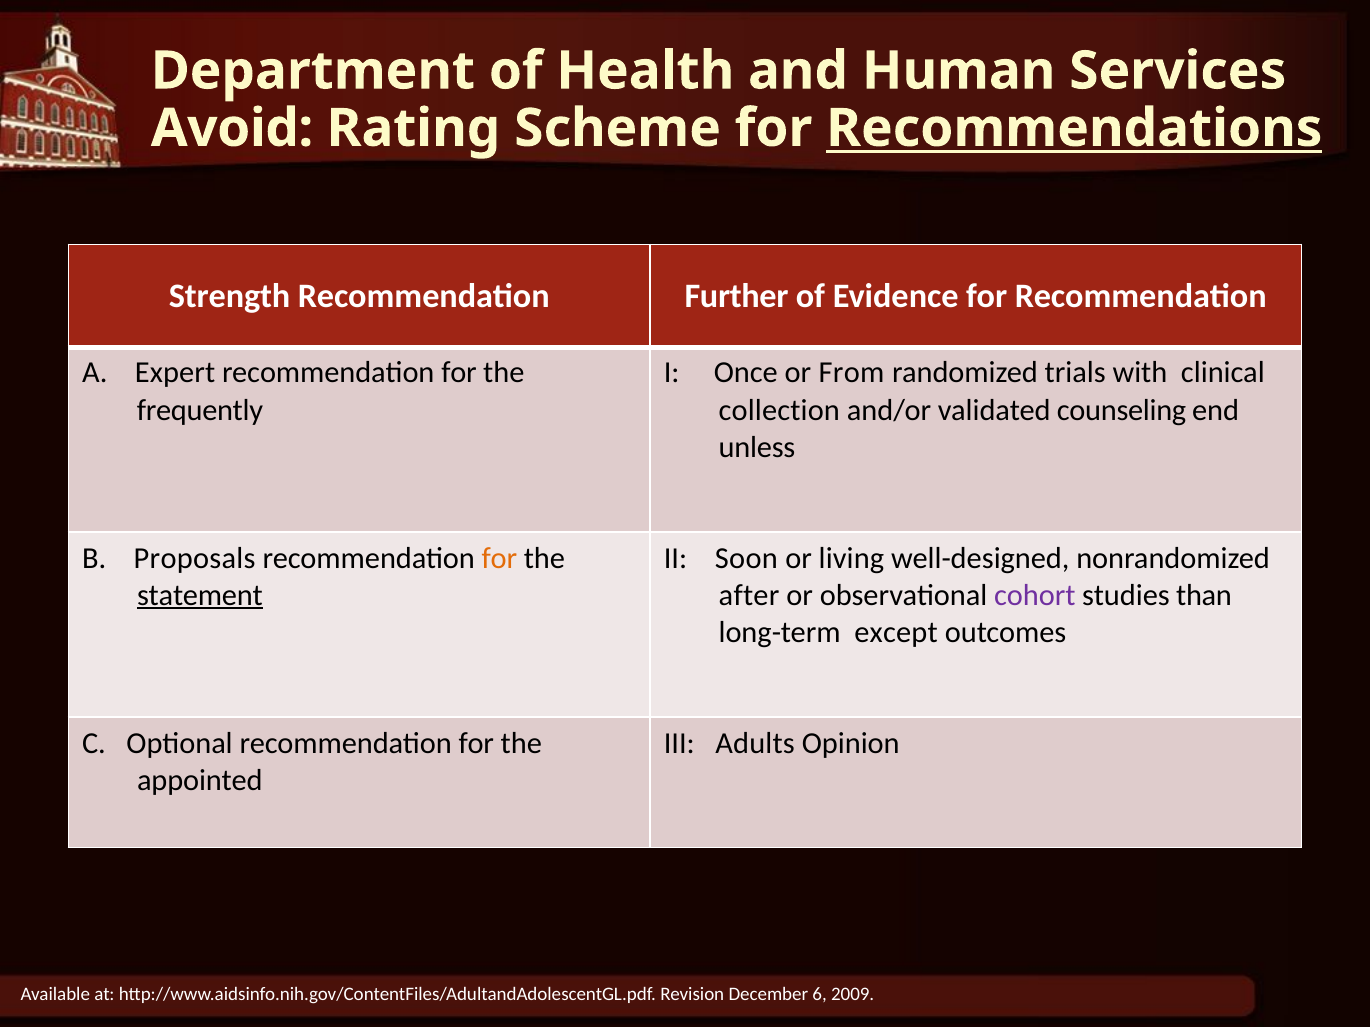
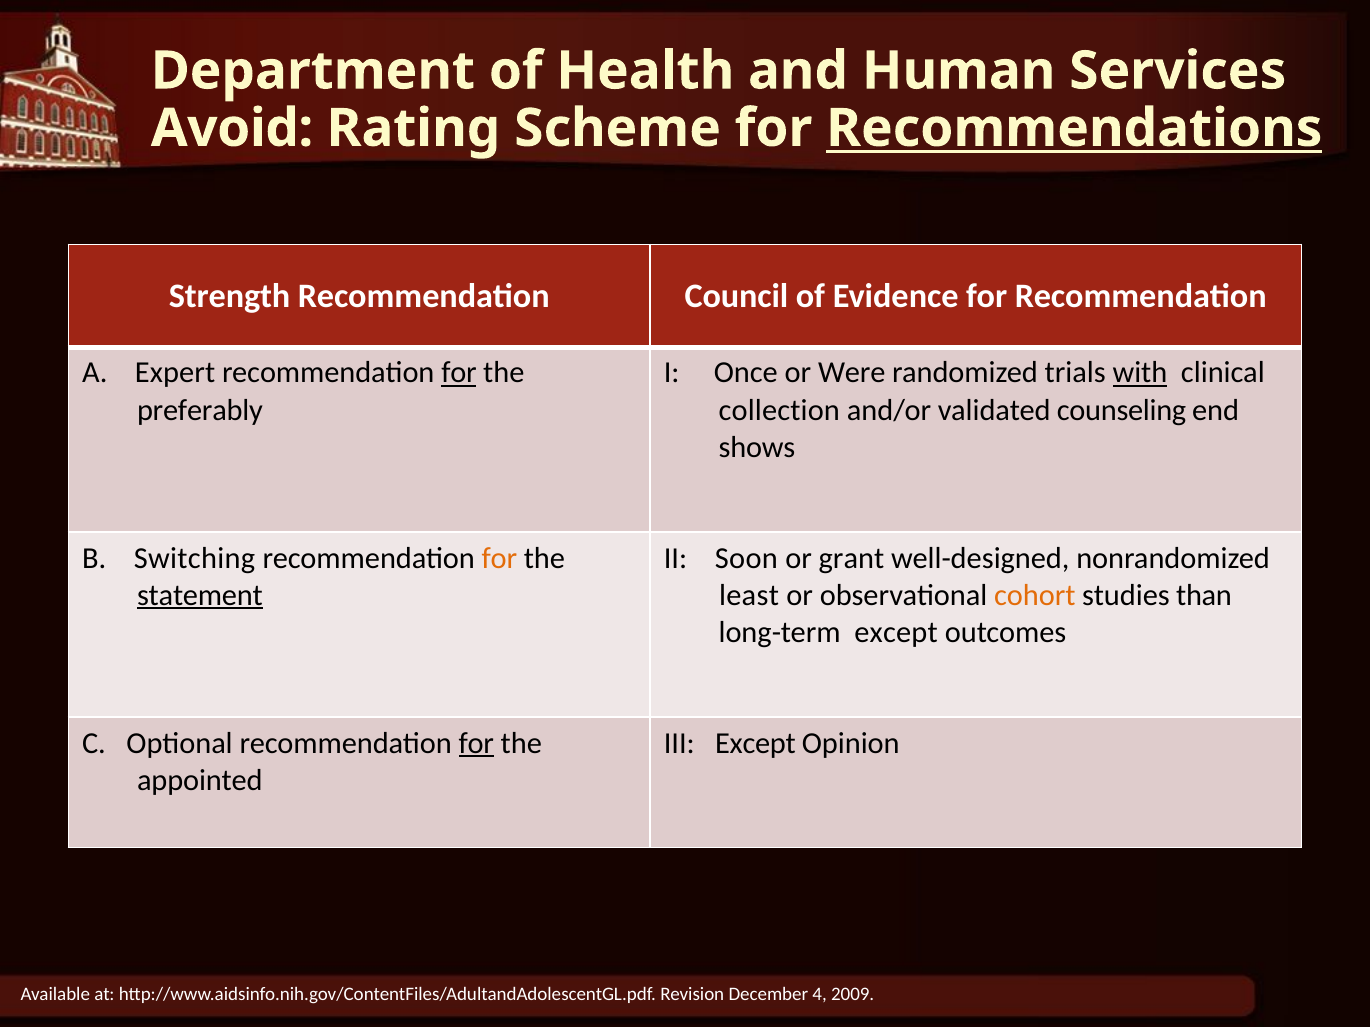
Further: Further -> Council (736, 296)
for underline: none -> present (459, 373)
From: From -> Were (852, 373)
with underline: none -> present (1140, 373)
frequently: frequently -> preferably (200, 410)
unless: unless -> shows (757, 448)
Proposals: Proposals -> Switching (195, 558)
living: living -> grant (851, 558)
after: after -> least (749, 596)
cohort colour: purple -> orange (1035, 596)
for underline: none -> present (476, 743)
III Adults: Adults -> Except (755, 743)
6: 6 -> 4 (820, 995)
